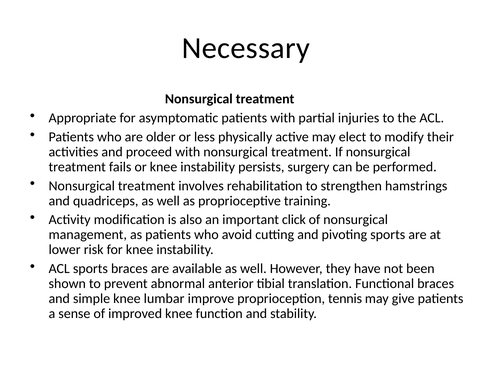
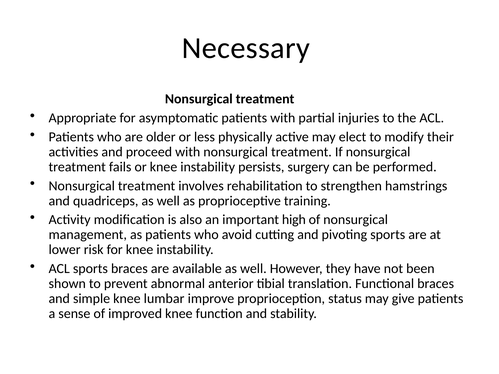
click: click -> high (294, 220)
tennis: tennis -> status (345, 299)
